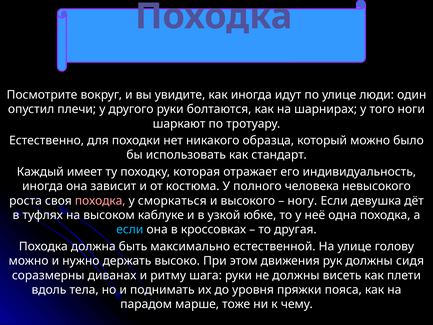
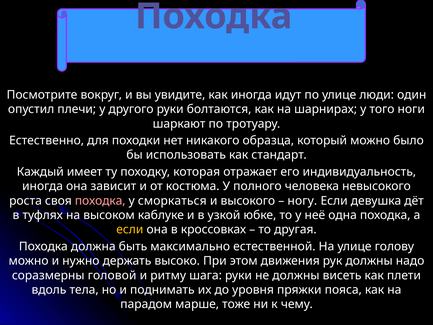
если colour: light blue -> yellow (130, 229)
сидя: сидя -> надо (410, 261)
диванах: диванах -> головой (112, 275)
